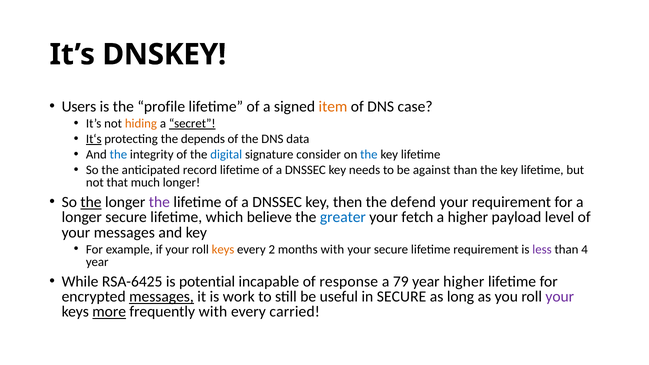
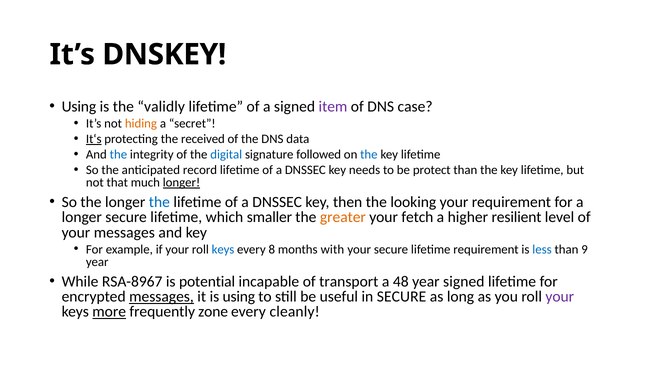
Users: Users -> Using (79, 107)
profile: profile -> validly (161, 107)
item colour: orange -> purple (333, 107)
secret underline: present -> none (192, 123)
depends: depends -> received (203, 139)
consider: consider -> followed (319, 154)
against: against -> protect (432, 170)
longer underline: none -> present (182, 182)
the underline: present -> none (91, 202)
the colour: purple -> blue (159, 202)
defend: defend -> looking (413, 202)
believe: believe -> smaller (269, 217)
greater colour: blue -> orange (343, 217)
payload: payload -> resilient (517, 217)
keys colour: orange -> blue (223, 249)
2: 2 -> 8 (272, 249)
less colour: purple -> blue (542, 249)
4: 4 -> 9 (585, 249)
RSA-6425: RSA-6425 -> RSA-8967 (132, 282)
response: response -> transport (349, 282)
79: 79 -> 48 (401, 282)
year higher: higher -> signed (464, 282)
is work: work -> using (239, 297)
frequently with: with -> zone (213, 312)
carried: carried -> cleanly (295, 312)
